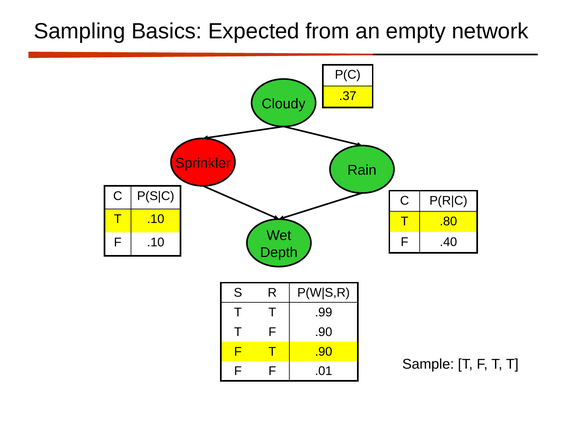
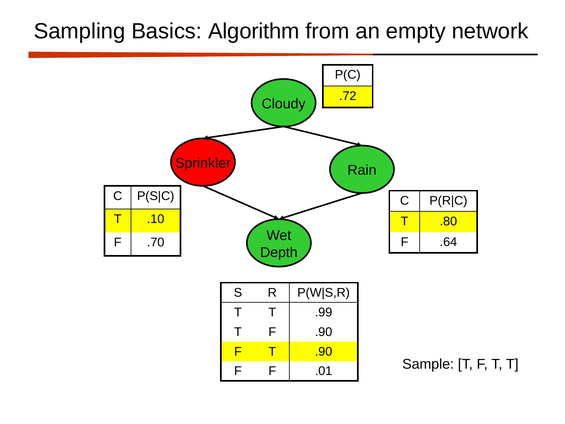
Expected: Expected -> Algorithm (254, 31)
.37: .37 -> .72 (348, 96)
.40: .40 -> .64 (448, 242)
F .10: .10 -> .70 (156, 242)
